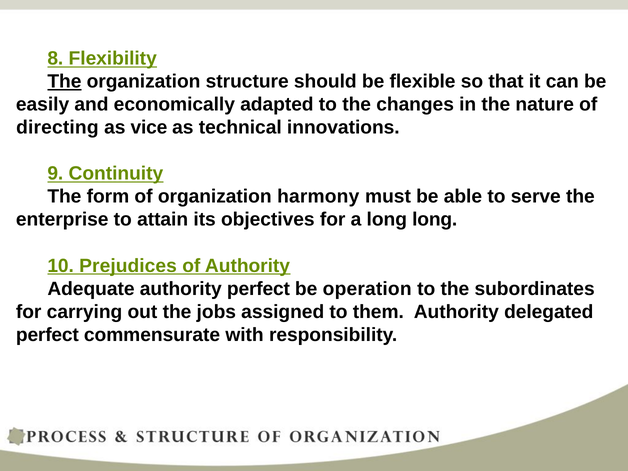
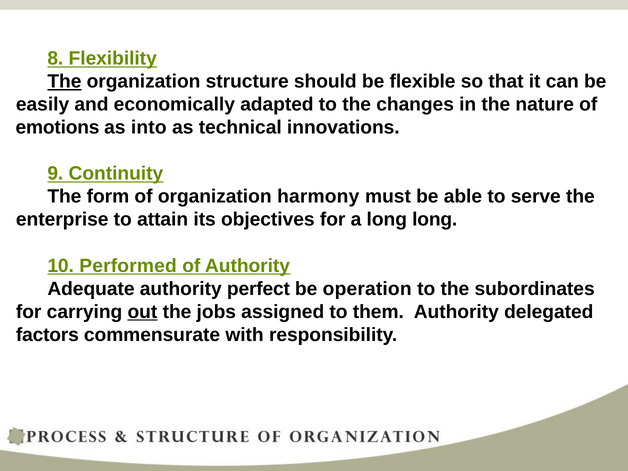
directing: directing -> emotions (58, 128)
vice: vice -> into (149, 128)
Prejudices: Prejudices -> Performed (128, 266)
out underline: none -> present (142, 312)
perfect: perfect -> factors (47, 335)
